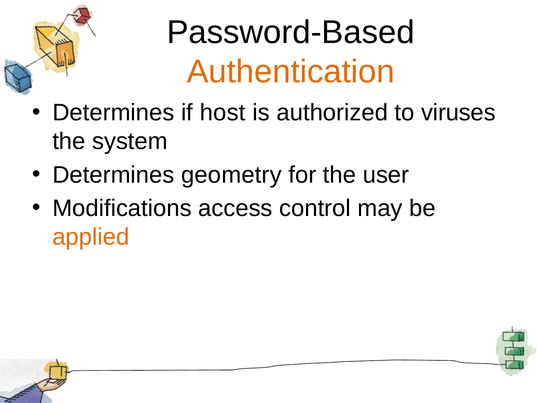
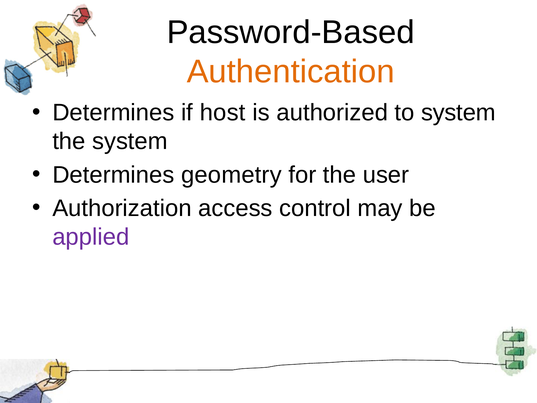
to viruses: viruses -> system (458, 113)
Modifications: Modifications -> Authorization (122, 208)
applied colour: orange -> purple (91, 237)
